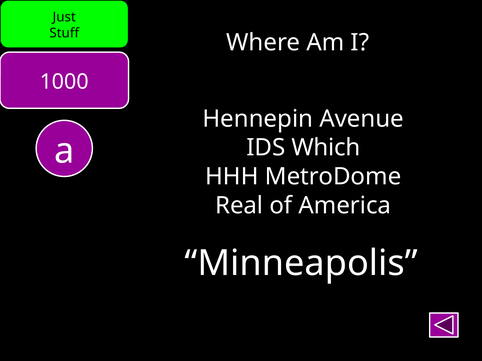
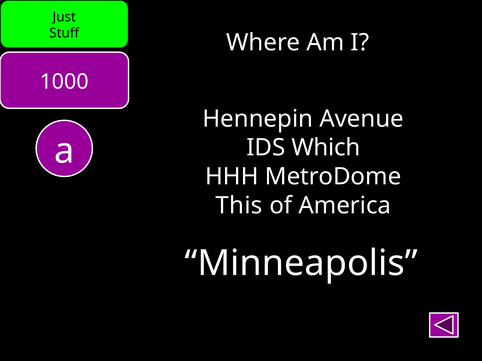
Real: Real -> This (239, 206)
